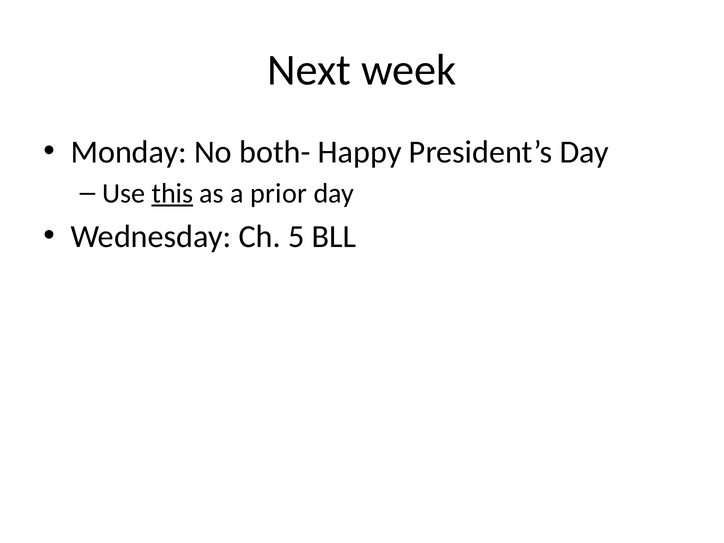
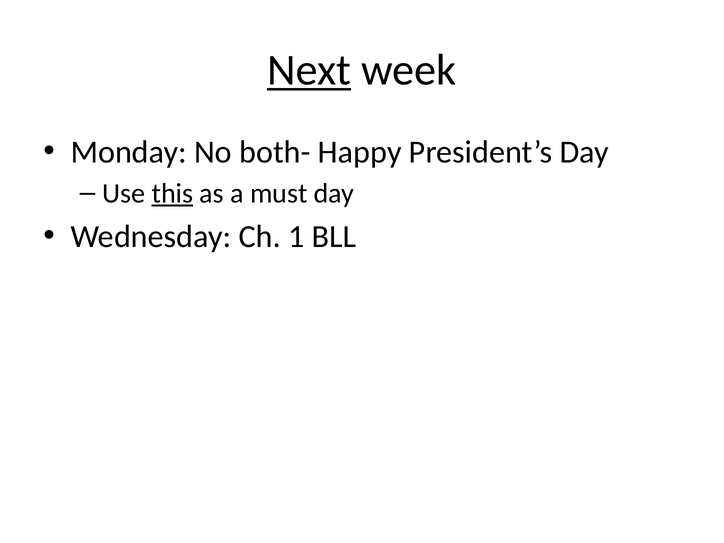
Next underline: none -> present (309, 70)
prior: prior -> must (279, 193)
5: 5 -> 1 (296, 236)
